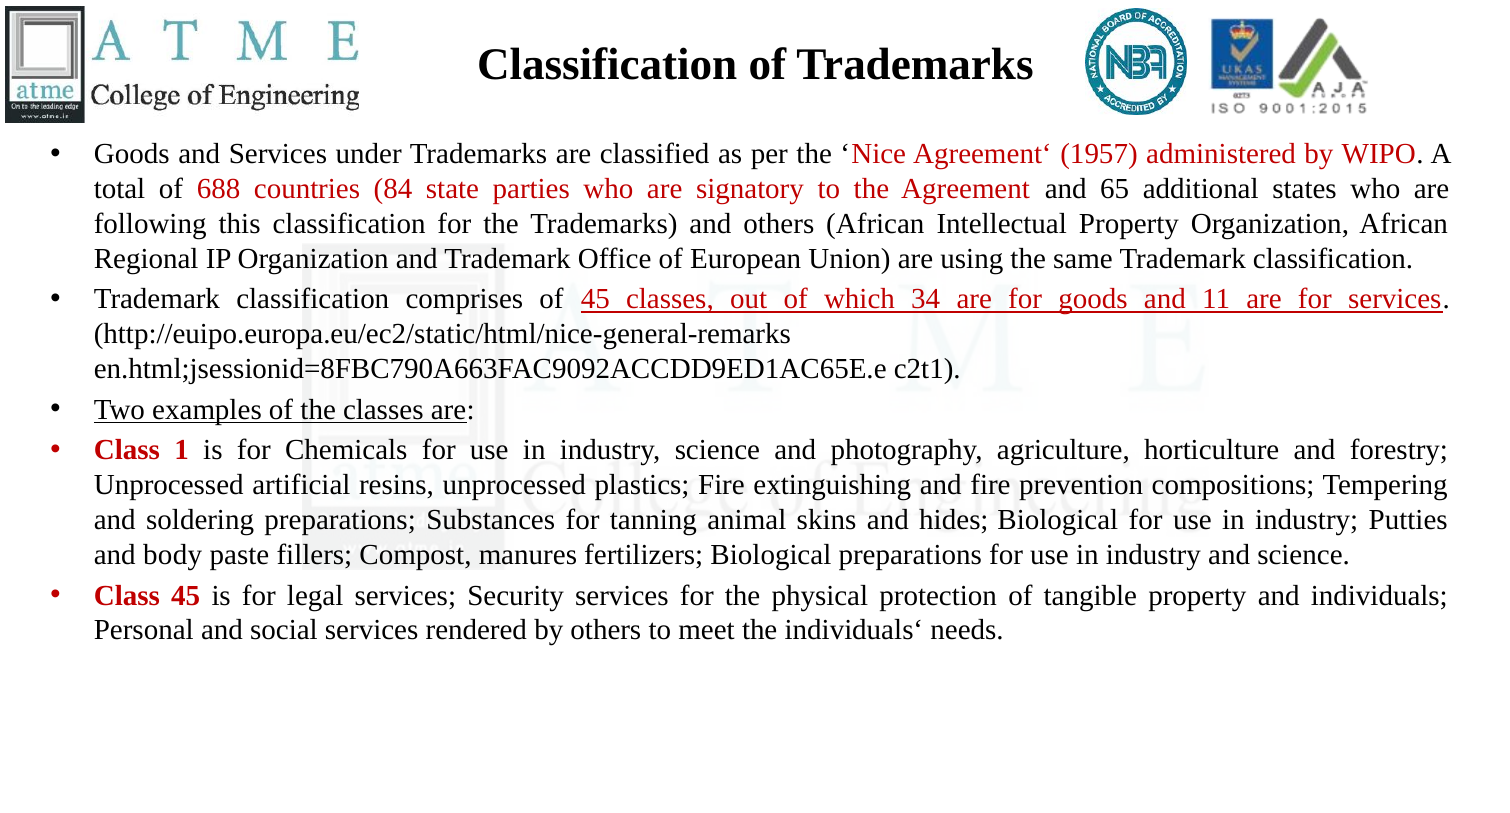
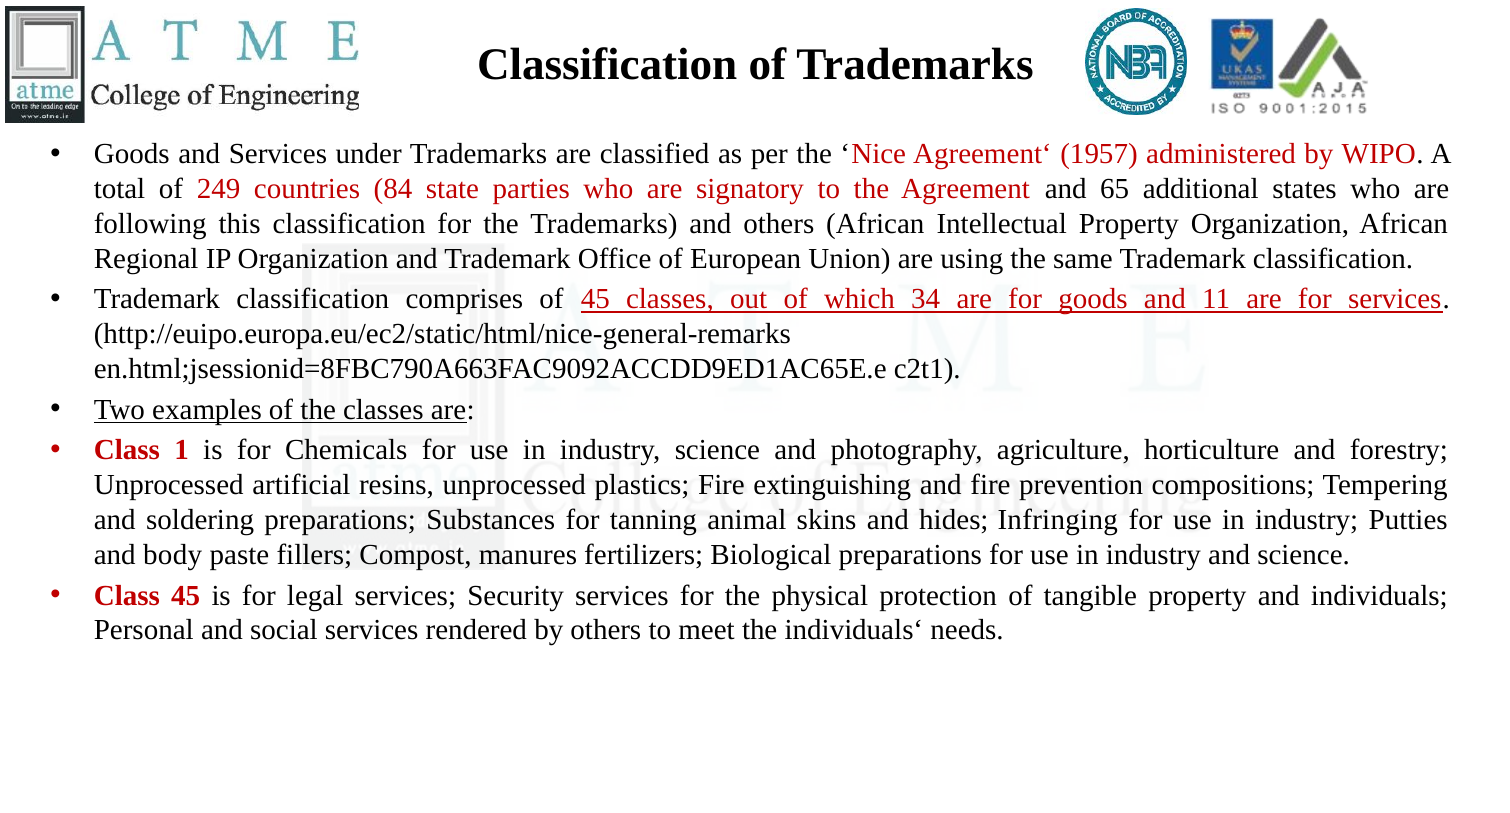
688: 688 -> 249 (219, 189)
hides Biological: Biological -> Infringing (1058, 520)
